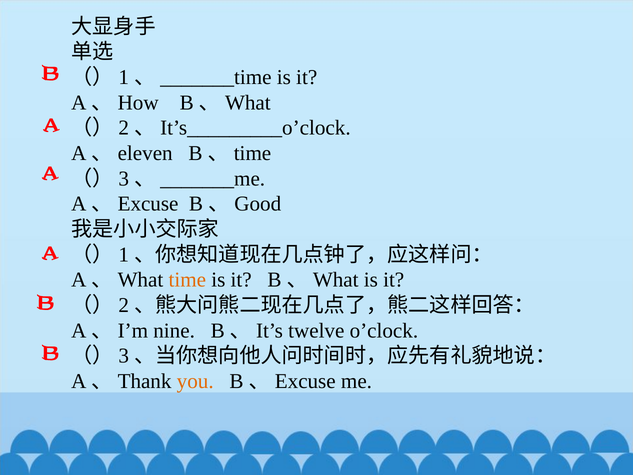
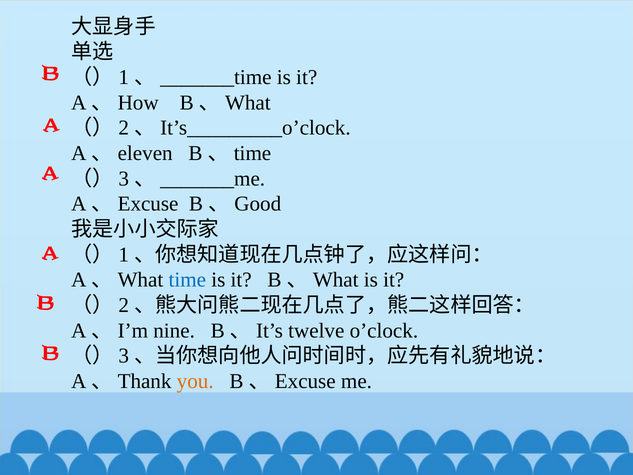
time colour: orange -> blue (187, 280)
